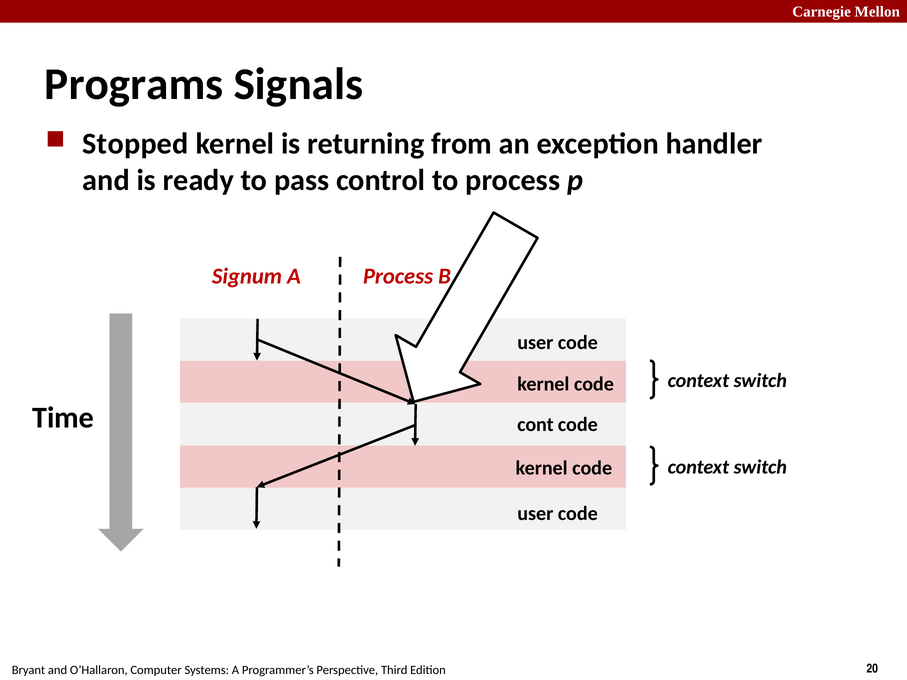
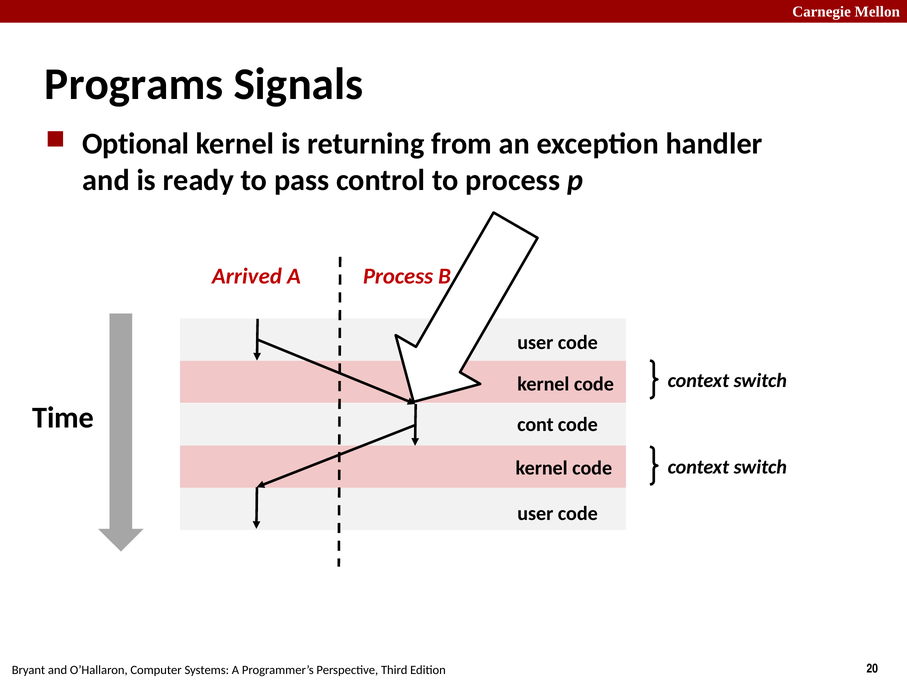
Stopped: Stopped -> Optional (136, 144)
Signum: Signum -> Arrived (247, 277)
